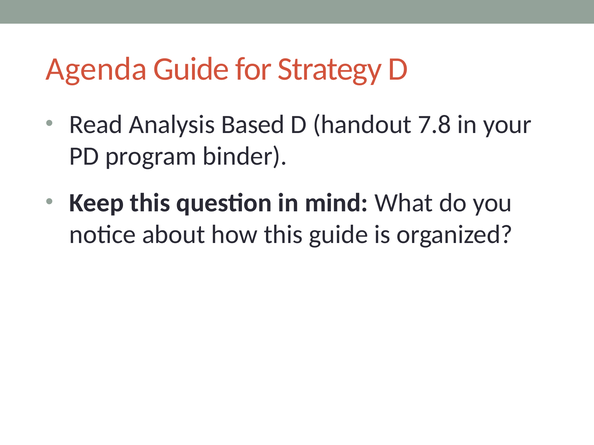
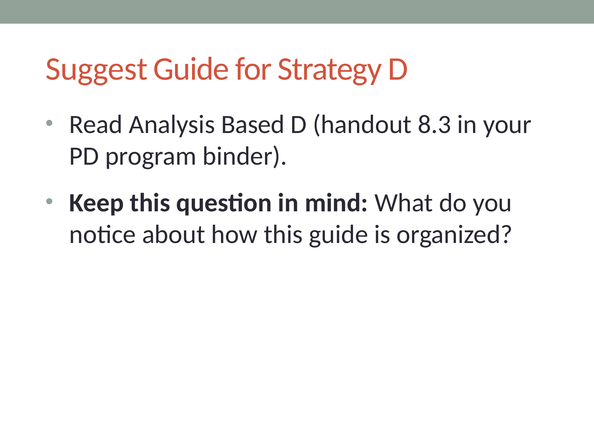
Agenda: Agenda -> Suggest (97, 69)
7.8: 7.8 -> 8.3 (434, 125)
